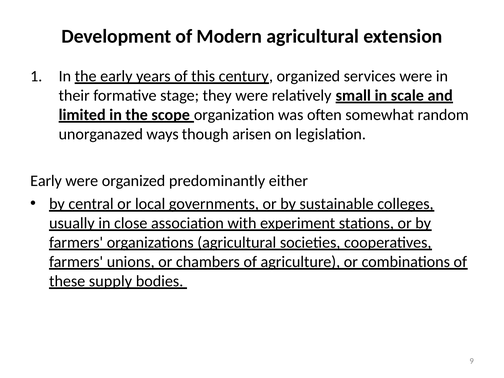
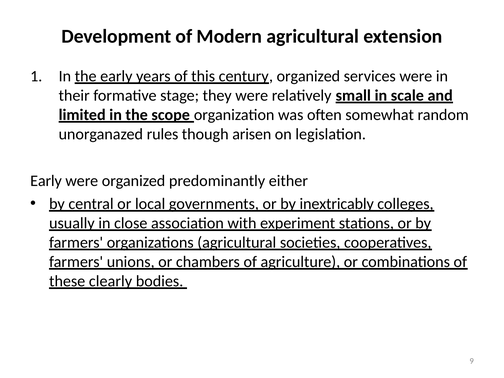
ways: ways -> rules (162, 134)
sustainable: sustainable -> inextricably (337, 204)
supply: supply -> clearly (111, 281)
